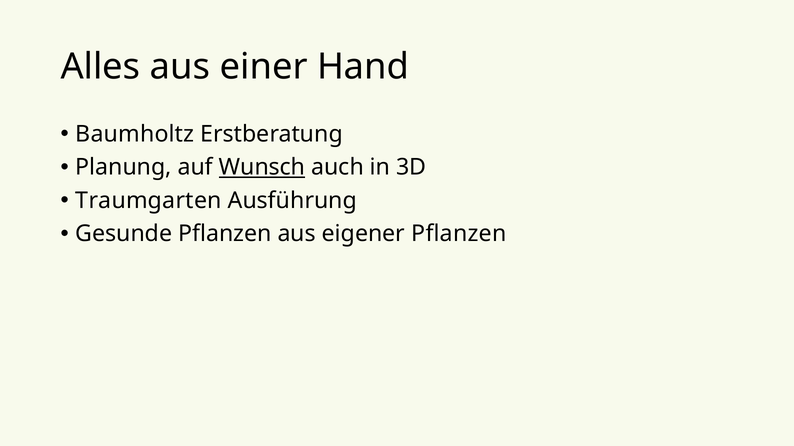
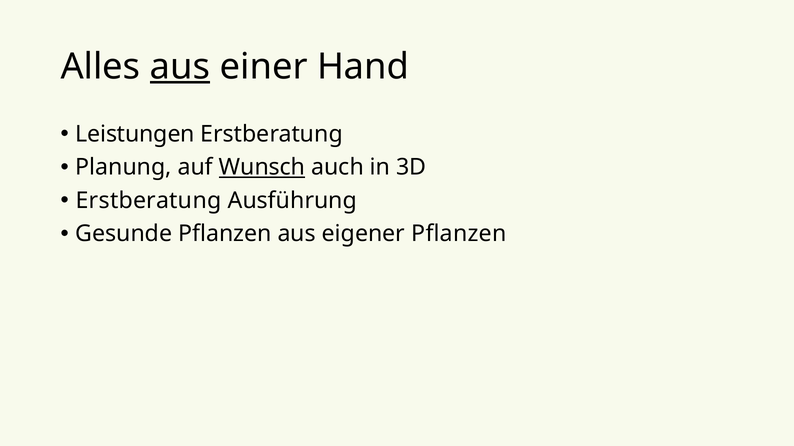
aus underline: none -> present (180, 67)
Baumholtz: Baumholtz -> Leistungen (135, 134)
Traumgarten: Traumgarten -> Erstberatung (149, 201)
